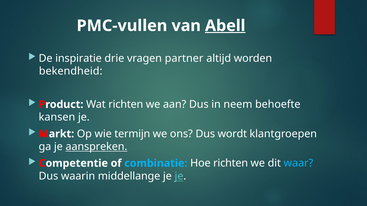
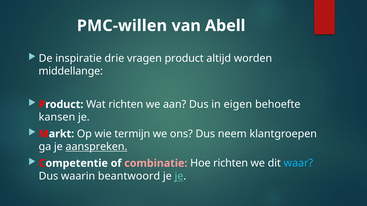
PMC-vullen: PMC-vullen -> PMC-willen (122, 26)
Abell underline: present -> none (225, 26)
vragen partner: partner -> product (184, 59)
bekendheid: bekendheid -> middellange (71, 71)
neem: neem -> eigen (238, 105)
wordt: wordt -> neem (232, 134)
combinatie colour: light blue -> pink (156, 164)
middellange: middellange -> beantwoord (129, 176)
